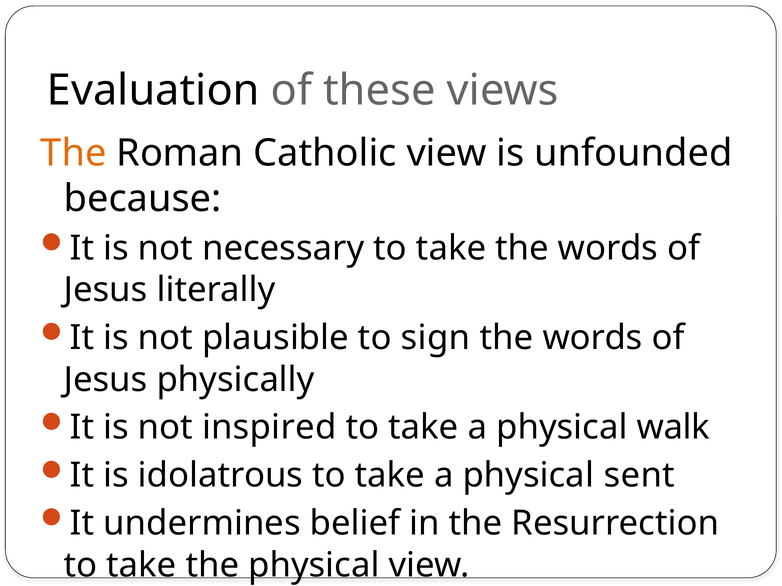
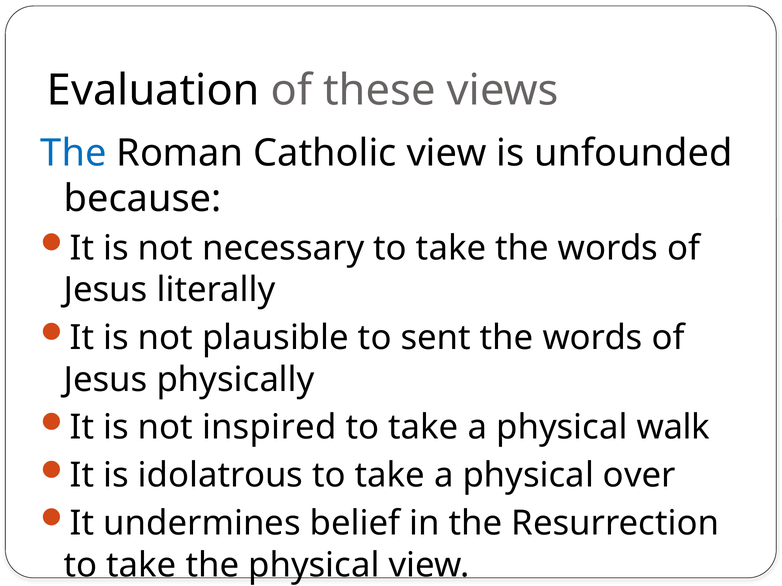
The colour: orange -> blue (73, 153)
sign: sign -> sent (436, 338)
sent: sent -> over (639, 476)
